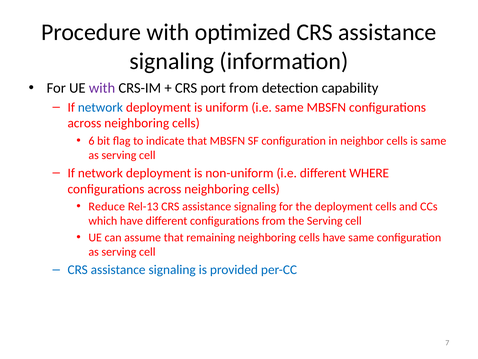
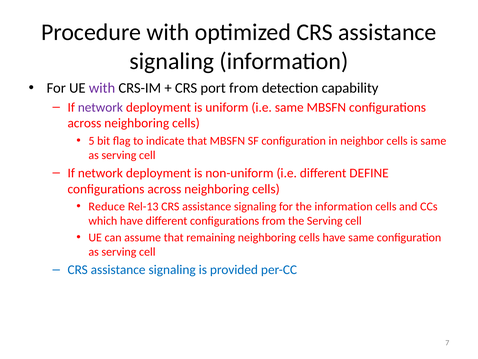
network colour: blue -> purple (100, 107)
6: 6 -> 5 (91, 141)
WHERE: WHERE -> DEFINE (369, 173)
the deployment: deployment -> information (344, 206)
